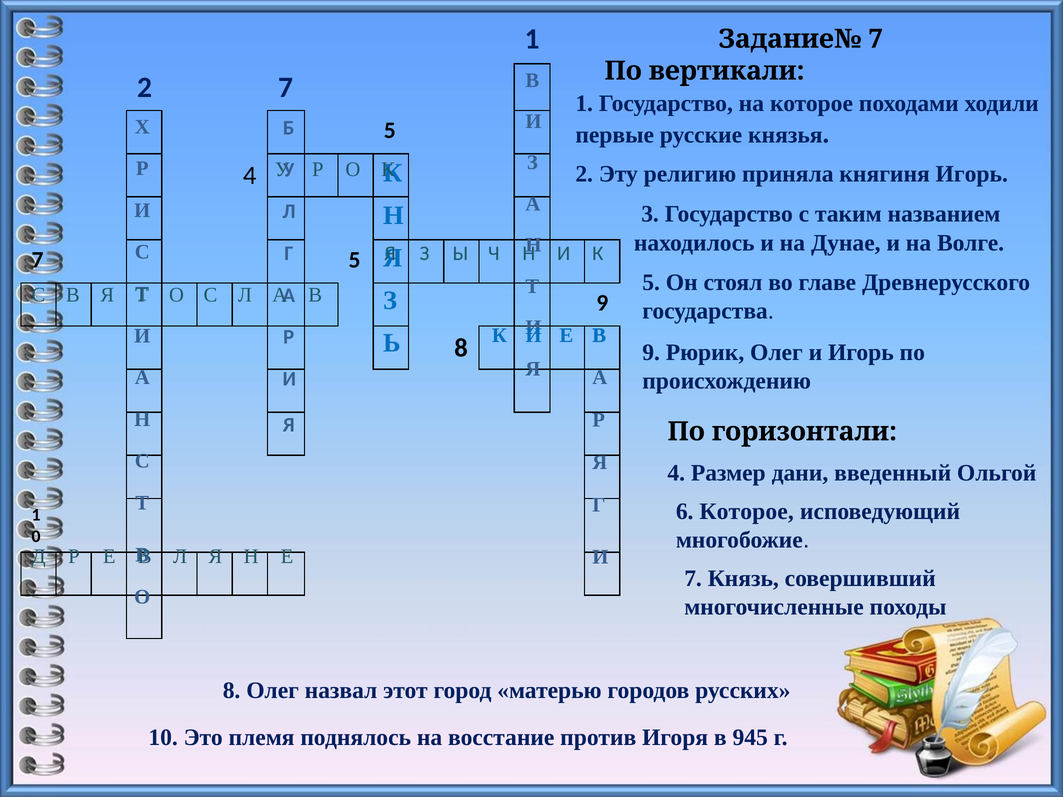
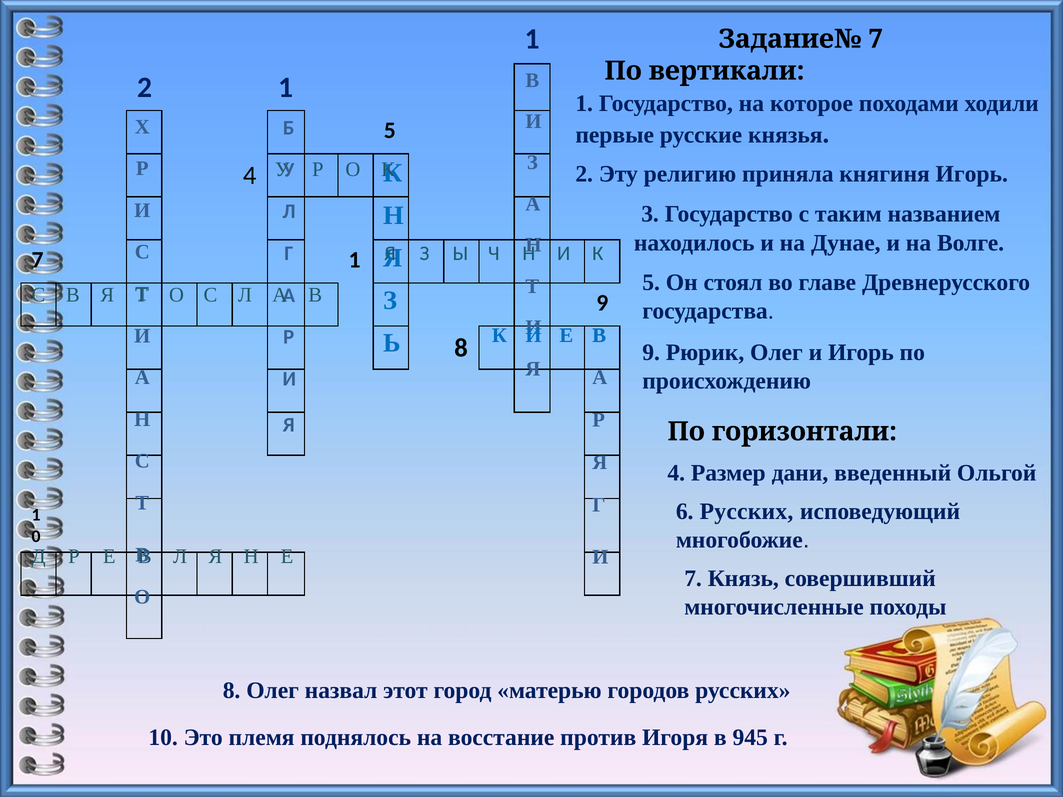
2 7: 7 -> 1 (286, 88)
5: 5 -> 1 (355, 260)
6 Которое: Которое -> Русских (747, 512)
